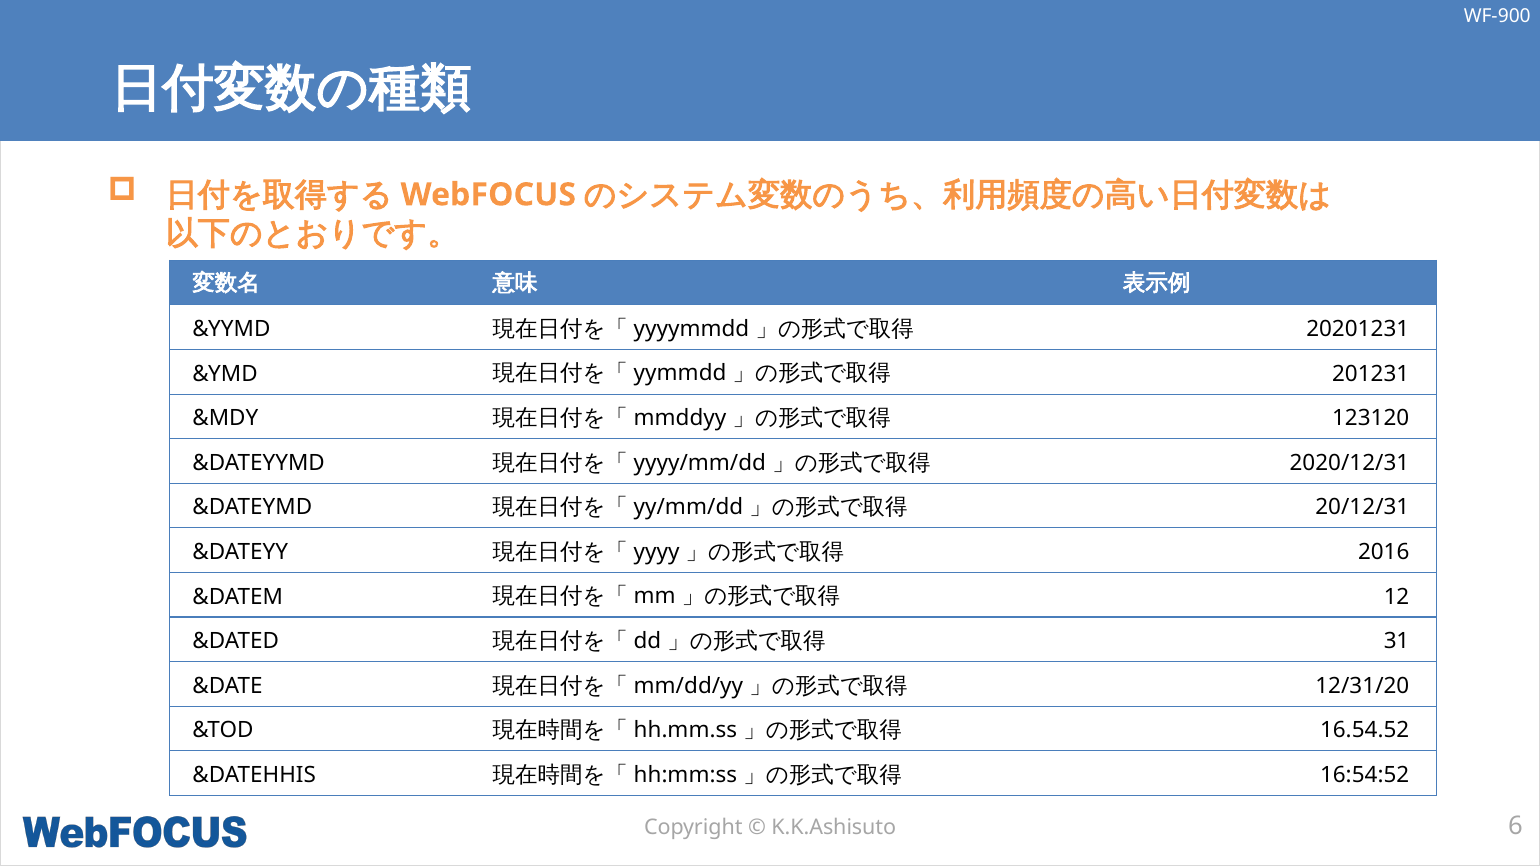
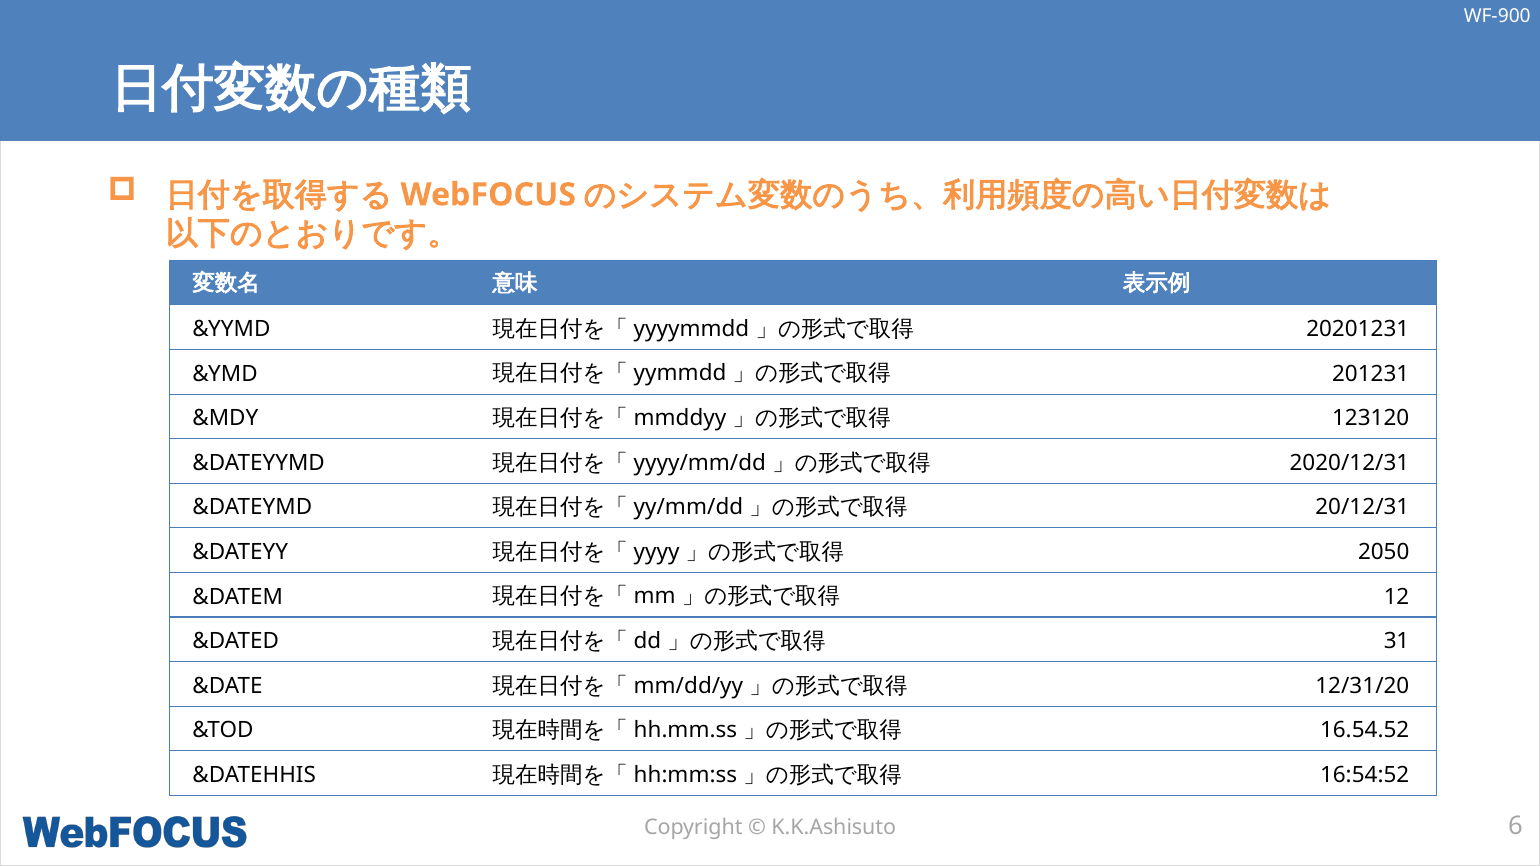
2016: 2016 -> 2050 (1384, 552)
